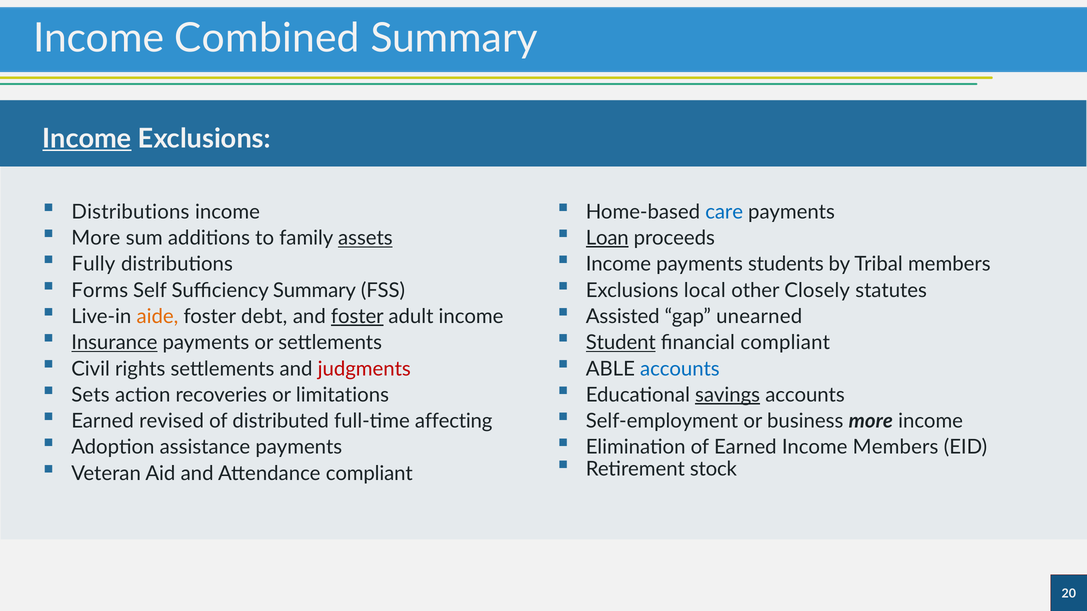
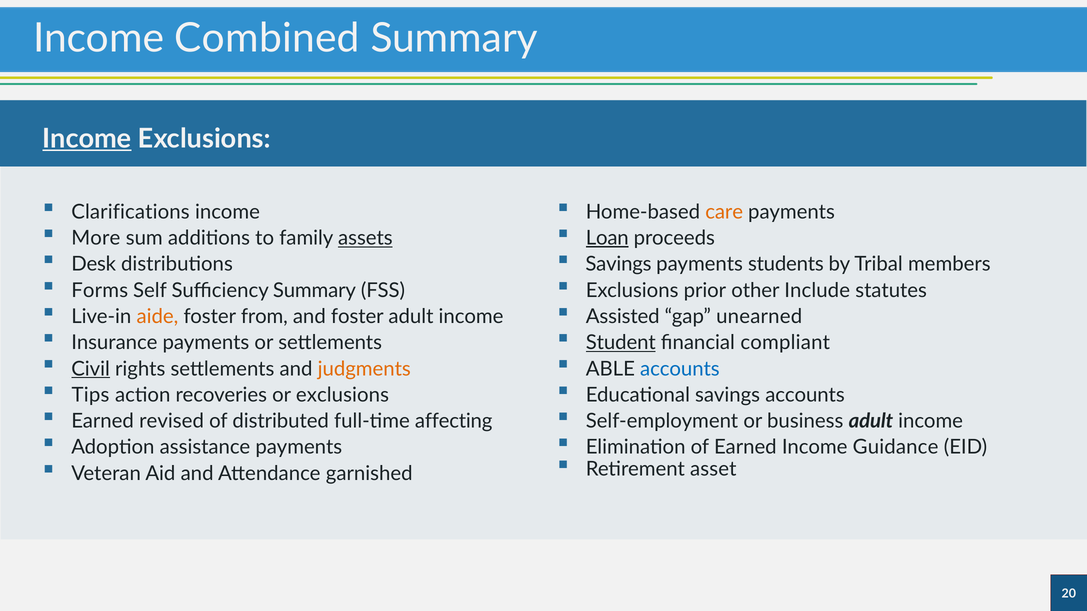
Distributions: Distributions -> Clarifications (130, 212)
care colour: blue -> orange (724, 212)
Fully: Fully -> Desk (94, 264)
Income: Income -> Savings (618, 264)
local: local -> prior (705, 291)
Closely: Closely -> Include (817, 291)
debt: debt -> from (264, 317)
foster underline: present -> none (357, 317)
Insurance underline: present -> none (114, 343)
Civil underline: none -> present (91, 369)
judgments colour: red -> orange (364, 369)
Sets: Sets -> Tips (90, 395)
or limitations: limitations -> exclusions (342, 395)
savings underline: present -> none (728, 395)
business more: more -> adult (871, 421)
Income Members: Members -> Guidance (896, 448)
stock: stock -> asset (713, 469)
Attendance compliant: compliant -> garnished (369, 474)
